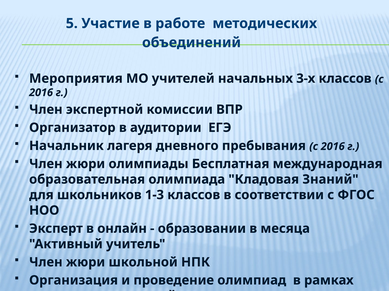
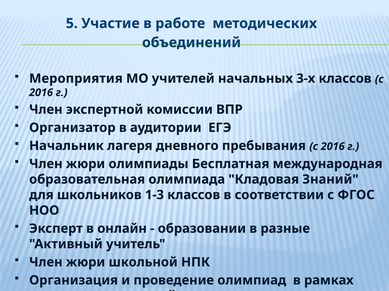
месяца: месяца -> разные (285, 229)
